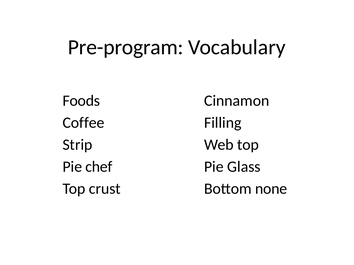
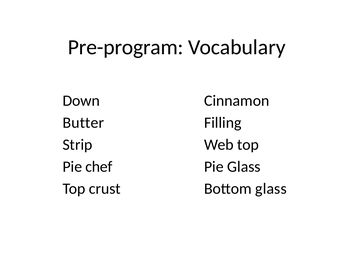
Foods: Foods -> Down (81, 101)
Coffee: Coffee -> Butter (83, 123)
Bottom none: none -> glass (271, 189)
